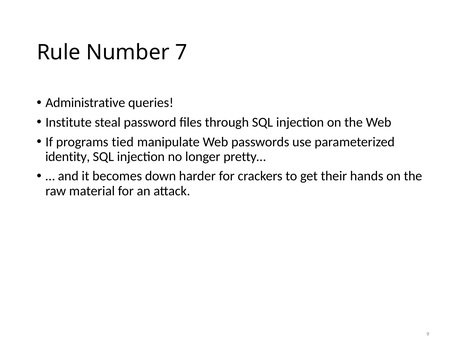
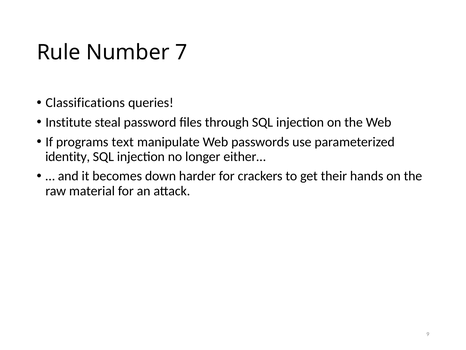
Administrative: Administrative -> Classifications (85, 103)
tied: tied -> text (123, 142)
pretty…: pretty… -> either… (245, 156)
